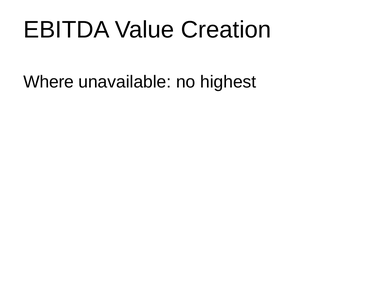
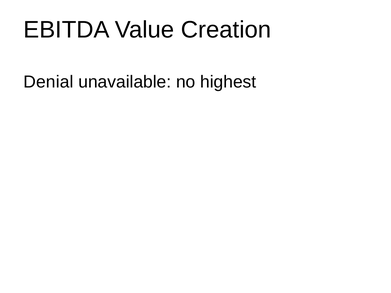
Where: Where -> Denial (48, 82)
